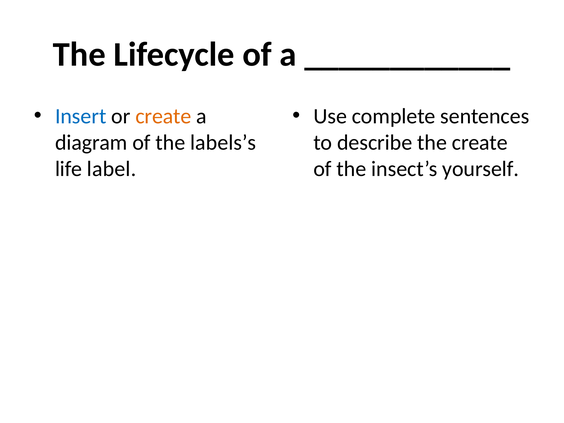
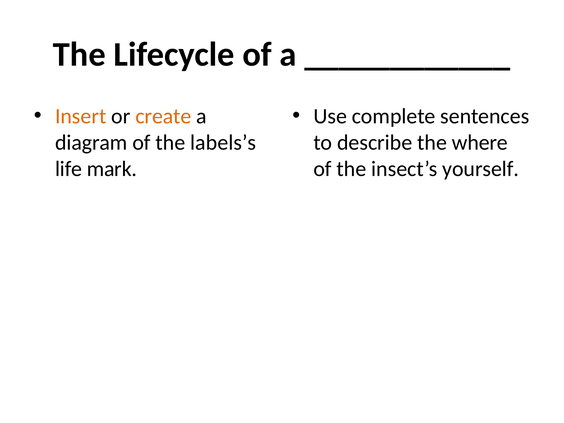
Insert colour: blue -> orange (81, 116)
the create: create -> where (480, 143)
label: label -> mark (112, 169)
